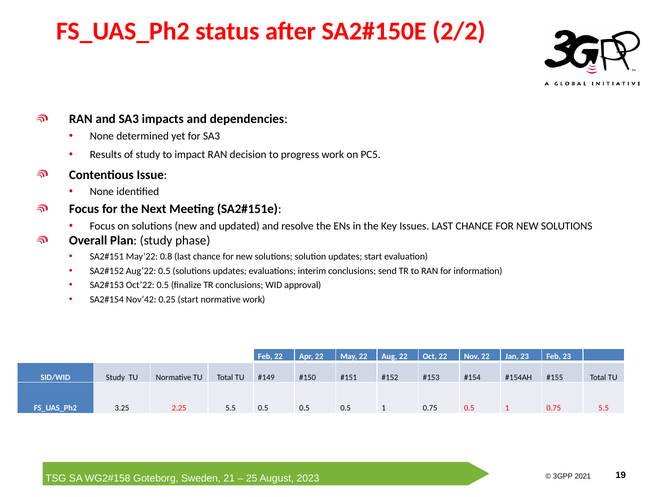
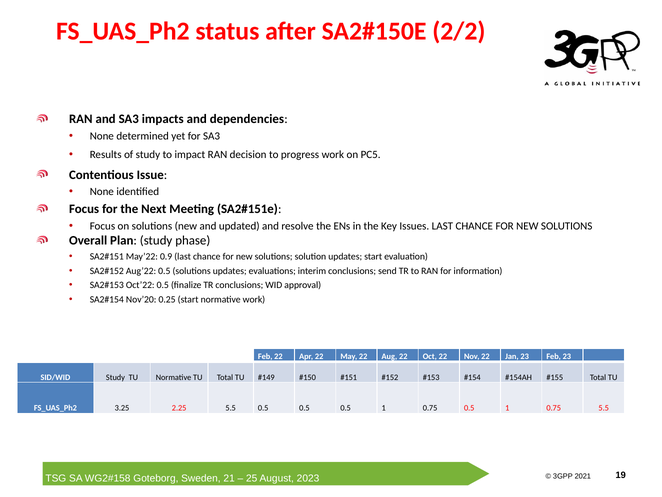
0.8: 0.8 -> 0.9 (166, 256)
Nov’42: Nov’42 -> Nov’20 (141, 299)
